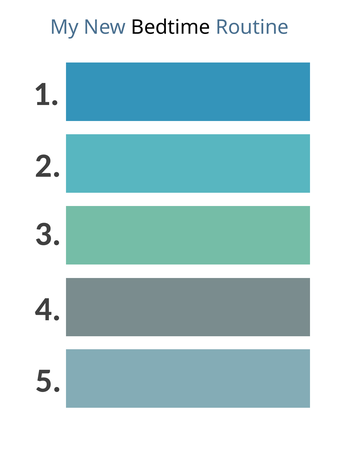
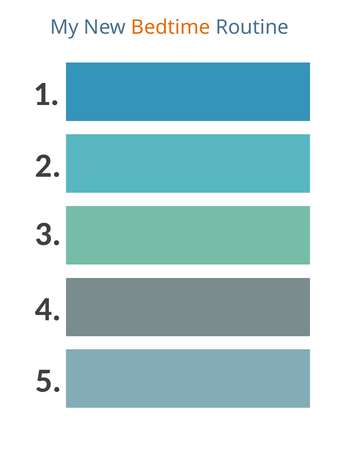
Bedtime colour: black -> orange (171, 27)
